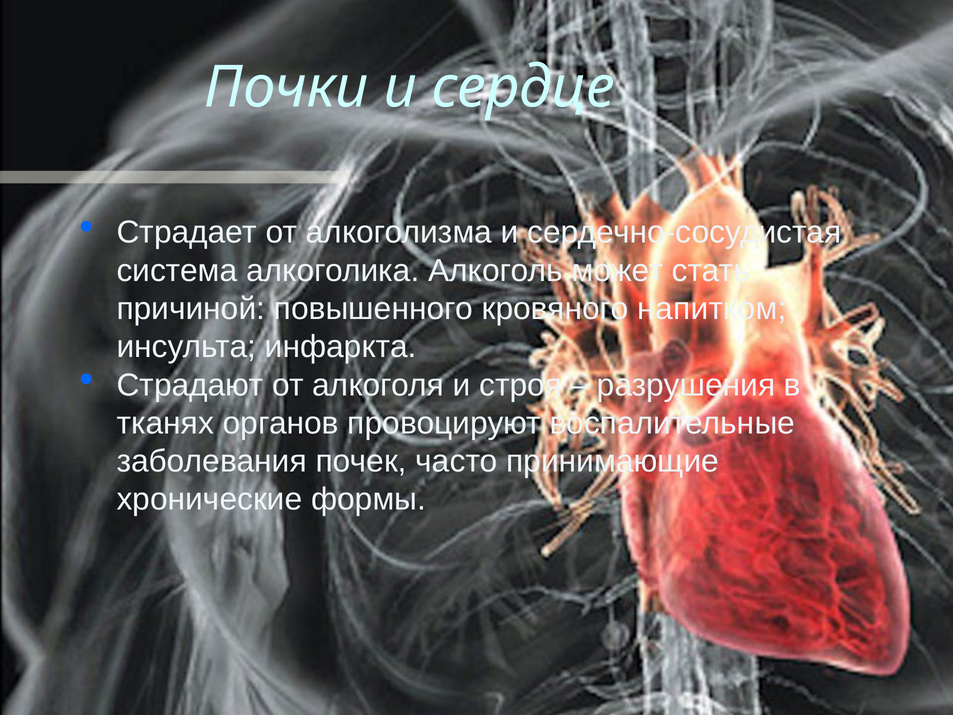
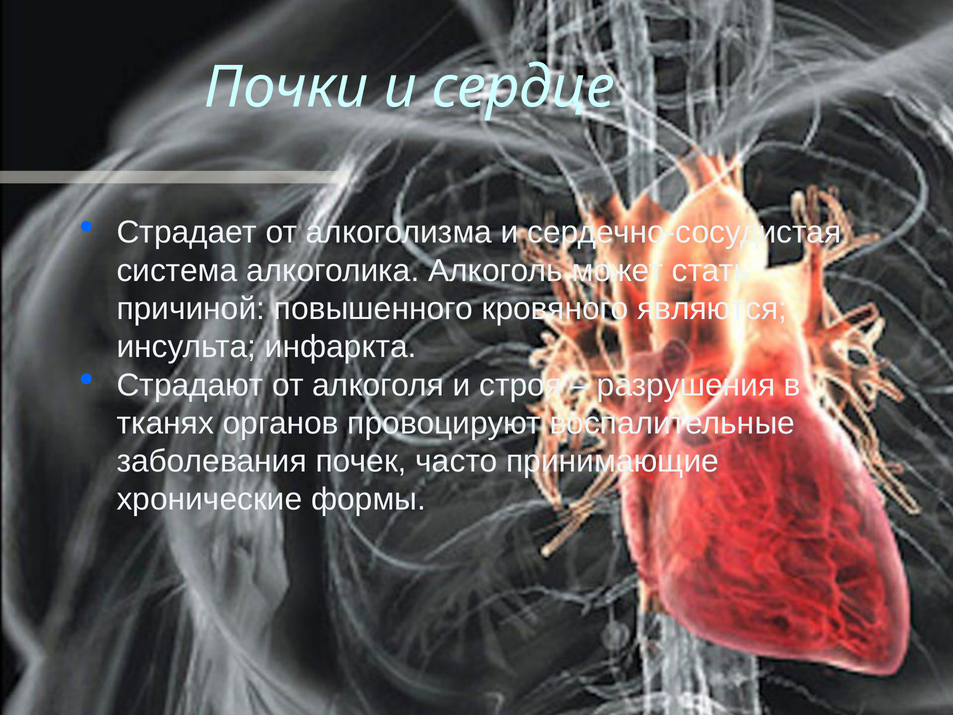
напитком: напитком -> являются (712, 309)
